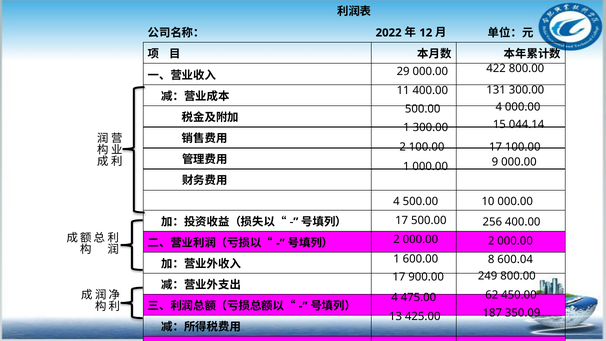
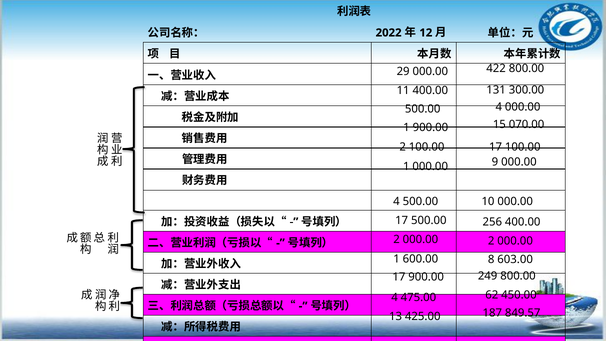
044.14: 044.14 -> 070.00 (527, 124)
1 300.00: 300.00 -> 900.00 (430, 127)
600.04: 600.04 -> 603.00 (515, 259)
350.09: 350.09 -> 849.57 (523, 313)
